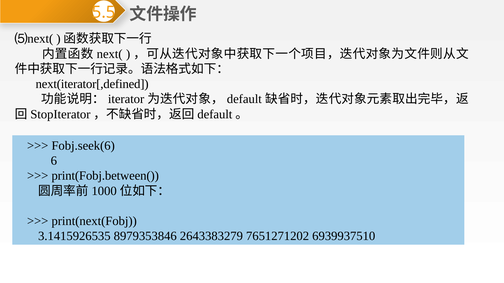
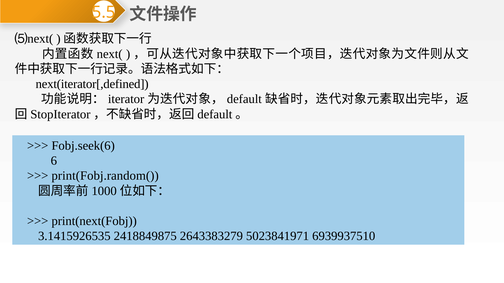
print(Fobj.between(: print(Fobj.between( -> print(Fobj.random( (105, 176)
8979353846: 8979353846 -> 2418849875 (145, 237)
7651271202: 7651271202 -> 5023841971 (278, 237)
